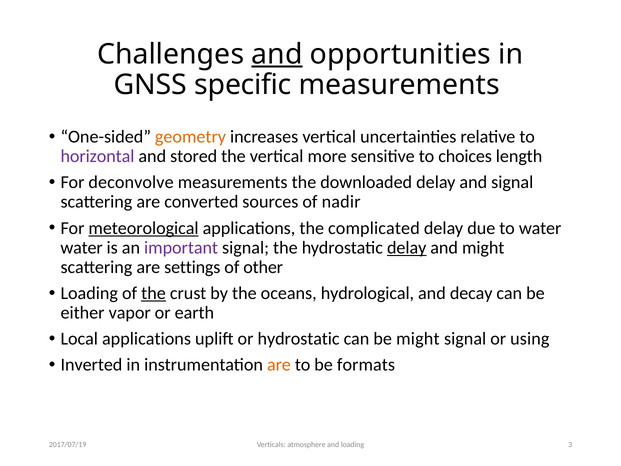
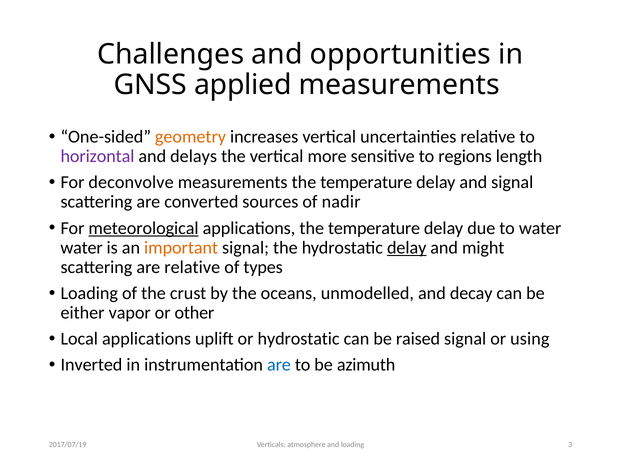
and underline: present -> none (277, 54)
specific: specific -> applied (243, 85)
stored: stored -> delays (194, 156)
choices: choices -> regions (465, 156)
measurements the downloaded: downloaded -> temperature (366, 182)
applications the complicated: complicated -> temperature (374, 228)
important colour: purple -> orange (181, 248)
are settings: settings -> relative (192, 267)
other: other -> types (263, 267)
the underline: present -> none (154, 293)
hydrological: hydrological -> unmodelled (367, 293)
earth: earth -> other (194, 313)
be might: might -> raised (418, 339)
are colour: orange -> blue (279, 365)
formats: formats -> azimuth (366, 365)
